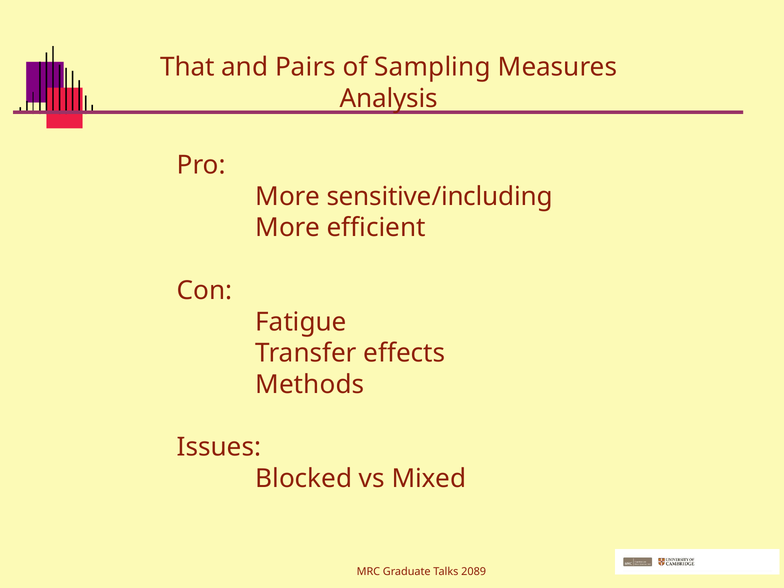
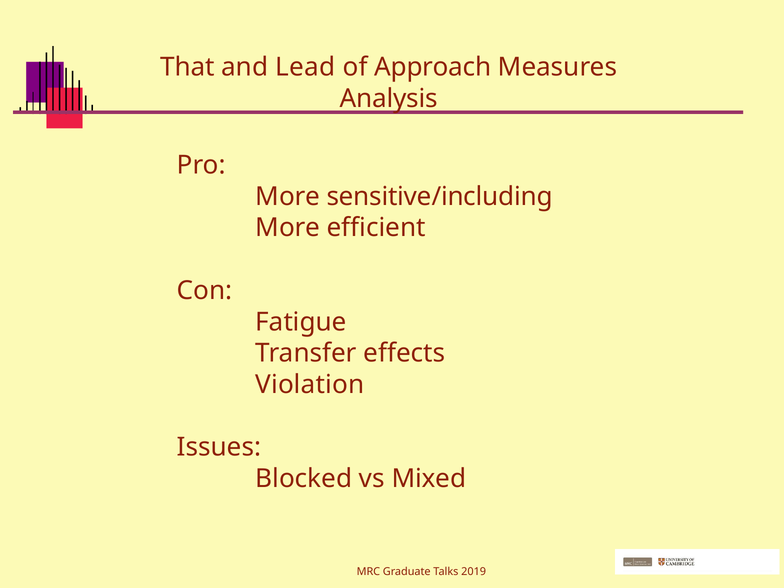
Pairs: Pairs -> Lead (305, 67)
Sampling: Sampling -> Approach (433, 67)
Methods: Methods -> Violation (310, 385)
2089: 2089 -> 2019 (474, 572)
